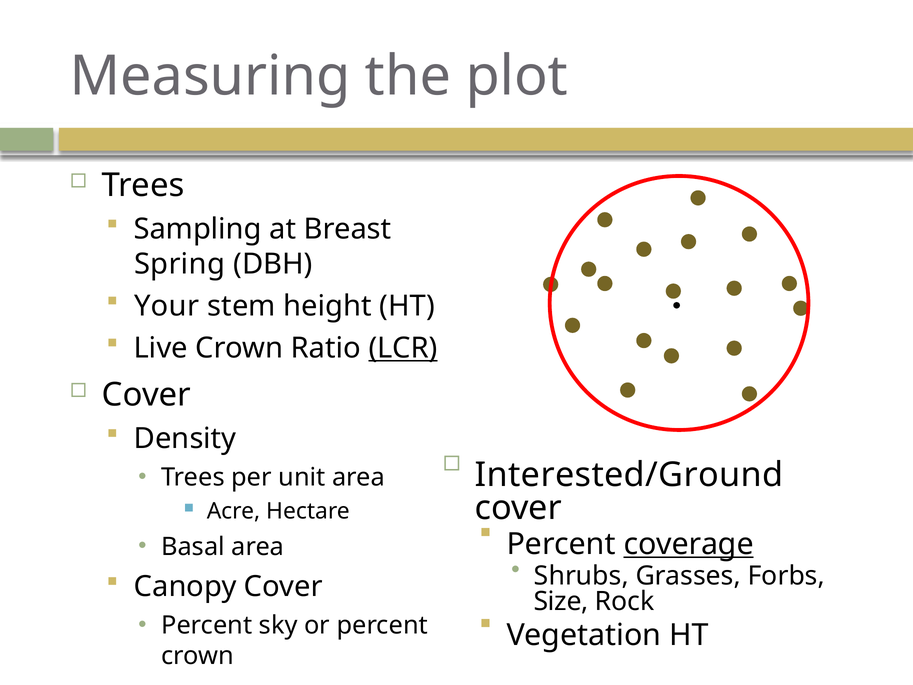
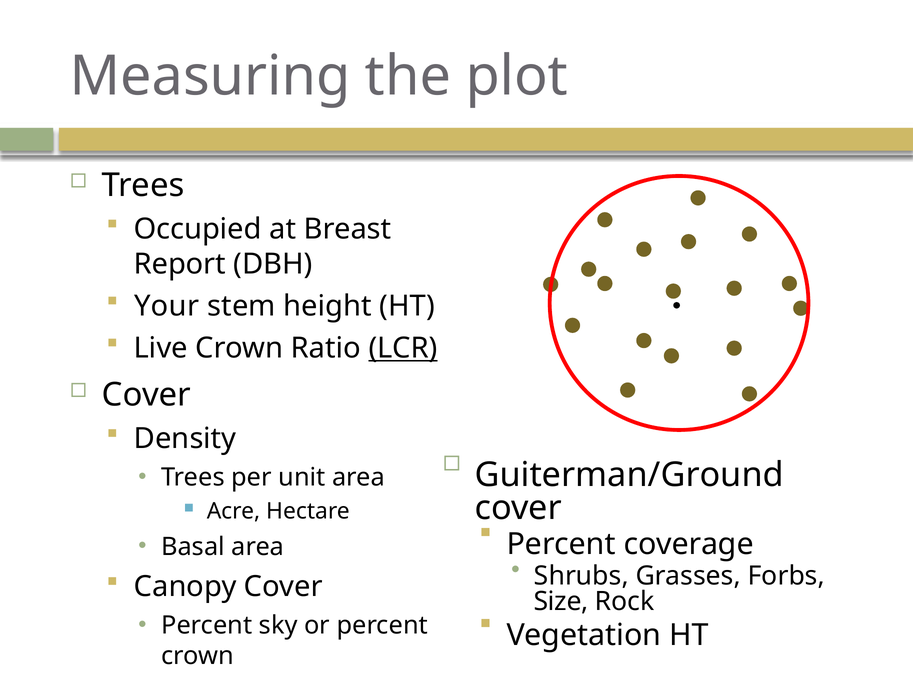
Sampling: Sampling -> Occupied (198, 229)
Spring: Spring -> Report (180, 264)
Interested/Ground: Interested/Ground -> Guiterman/Ground (629, 475)
coverage underline: present -> none (689, 544)
